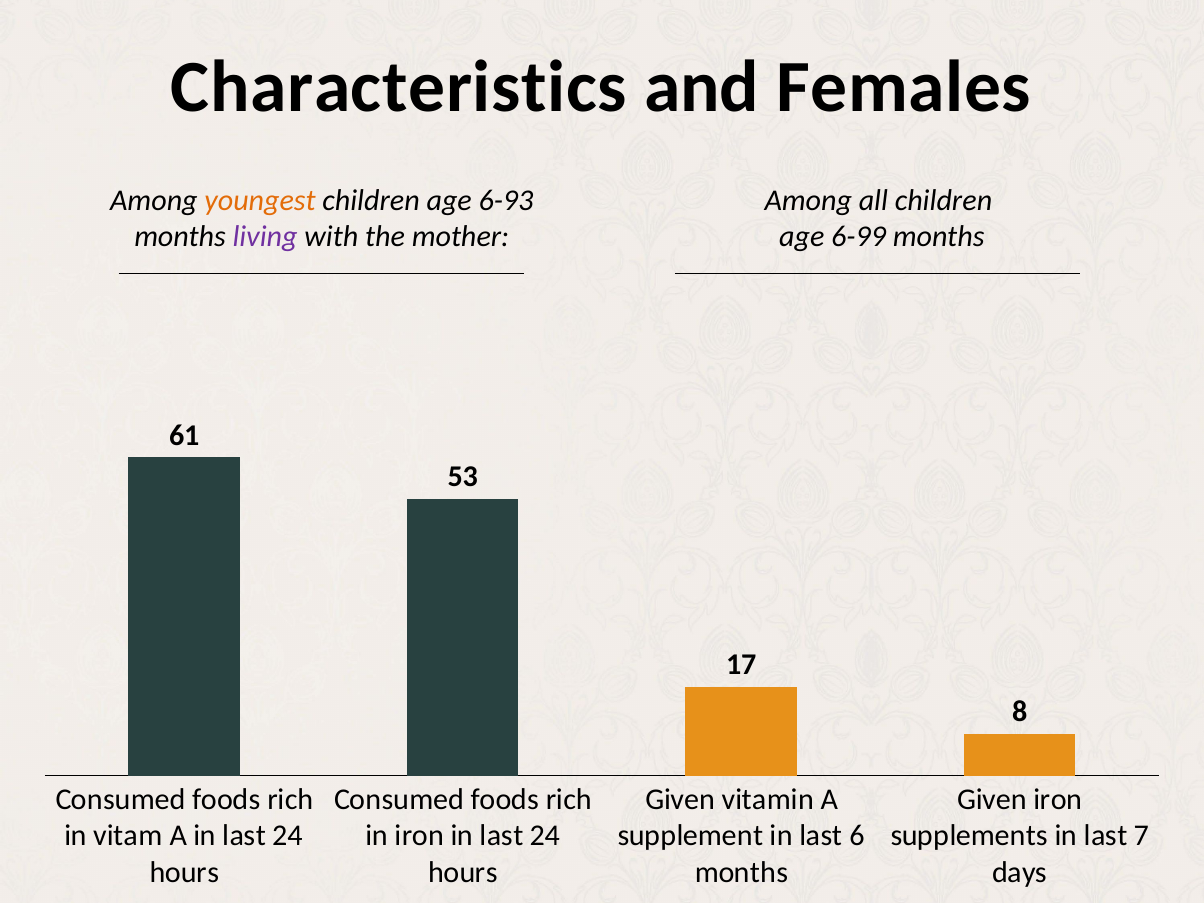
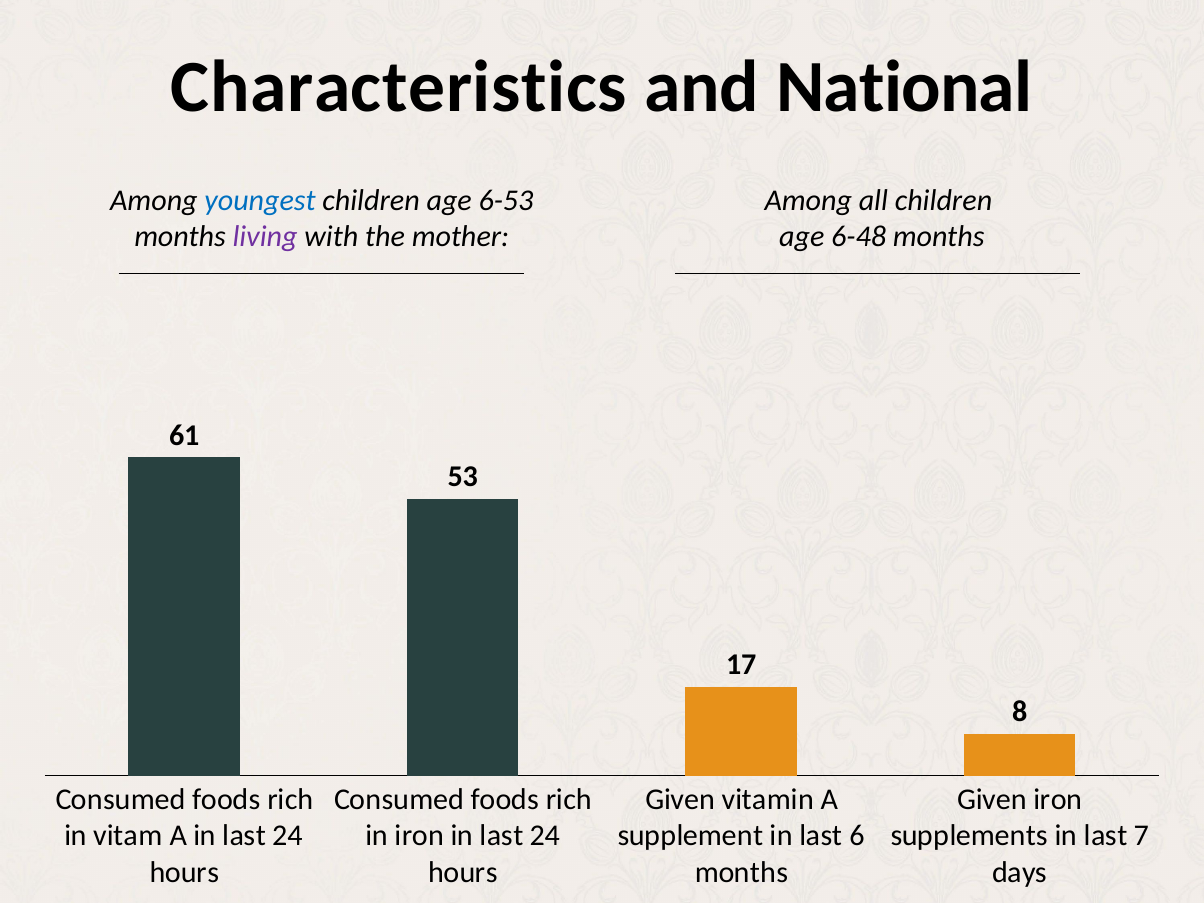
Females: Females -> National (904, 87)
youngest colour: orange -> blue (260, 201)
6-93: 6-93 -> 6-53 (506, 201)
6-99: 6-99 -> 6-48 (859, 237)
